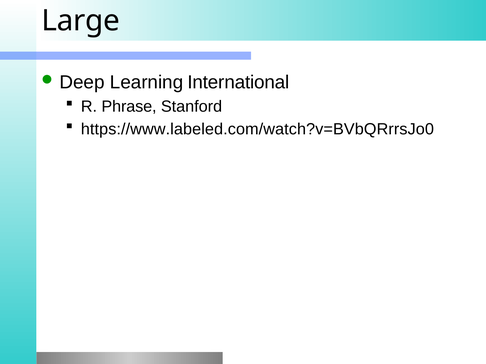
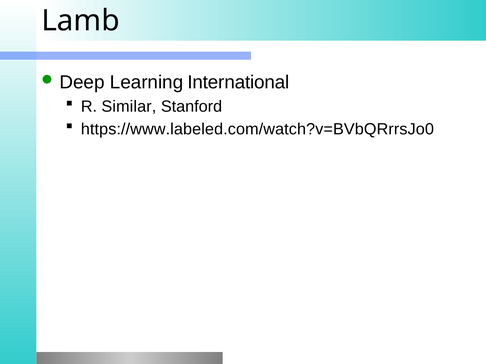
Large: Large -> Lamb (81, 21)
Phrase: Phrase -> Similar (129, 107)
